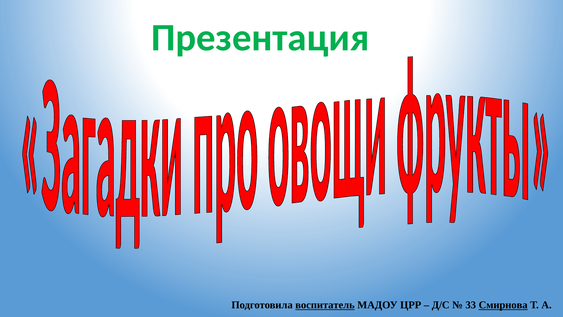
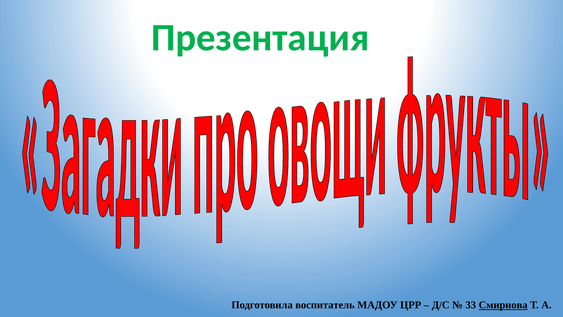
воспитатель underline: present -> none (325, 305)
